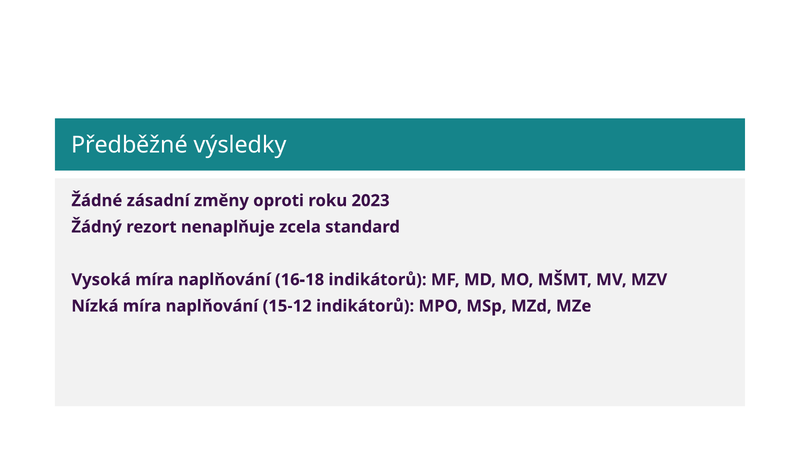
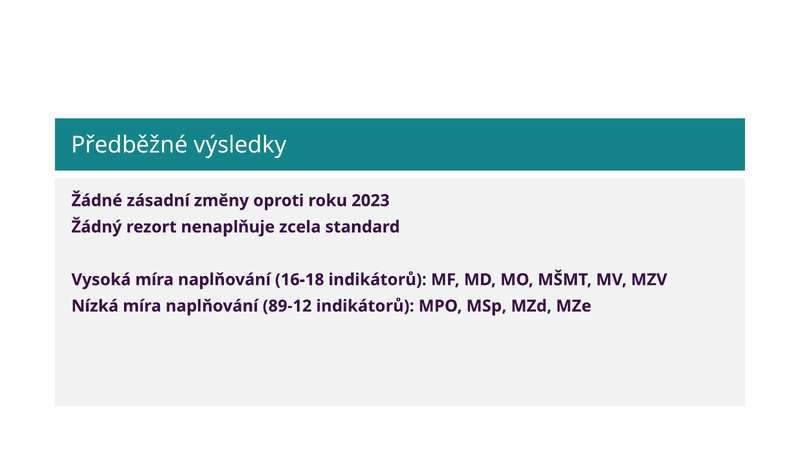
15-12: 15-12 -> 89-12 (287, 306)
